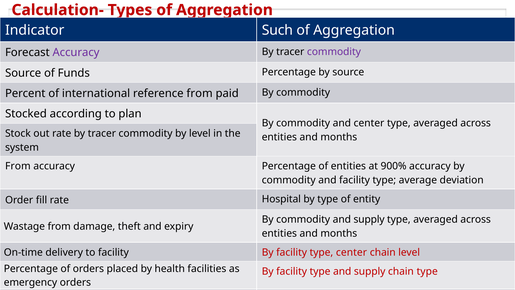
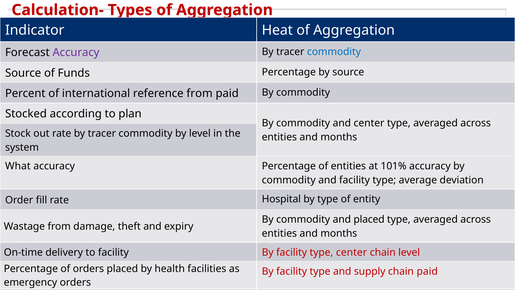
Such: Such -> Heat (277, 30)
commodity colour: purple -> blue (334, 52)
From: From -> What (18, 166)
900%: 900% -> 101% (394, 166)
commodity and supply: supply -> placed (369, 219)
chain type: type -> paid (427, 271)
